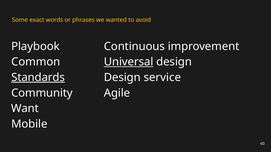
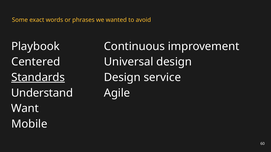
Common: Common -> Centered (36, 62)
Universal underline: present -> none (129, 62)
Community: Community -> Understand (42, 93)
